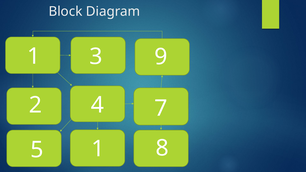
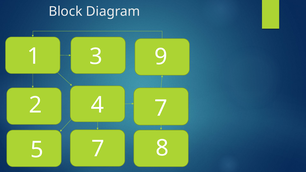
5 1: 1 -> 7 (98, 149)
